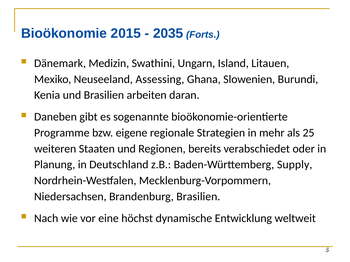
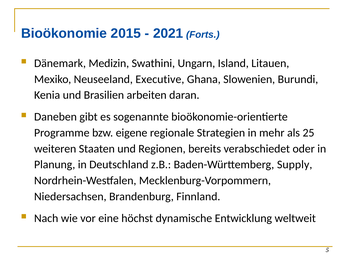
2035: 2035 -> 2021 (168, 33)
Assessing: Assessing -> Executive (160, 79)
Brandenburg Brasilien: Brasilien -> Finnland (198, 197)
